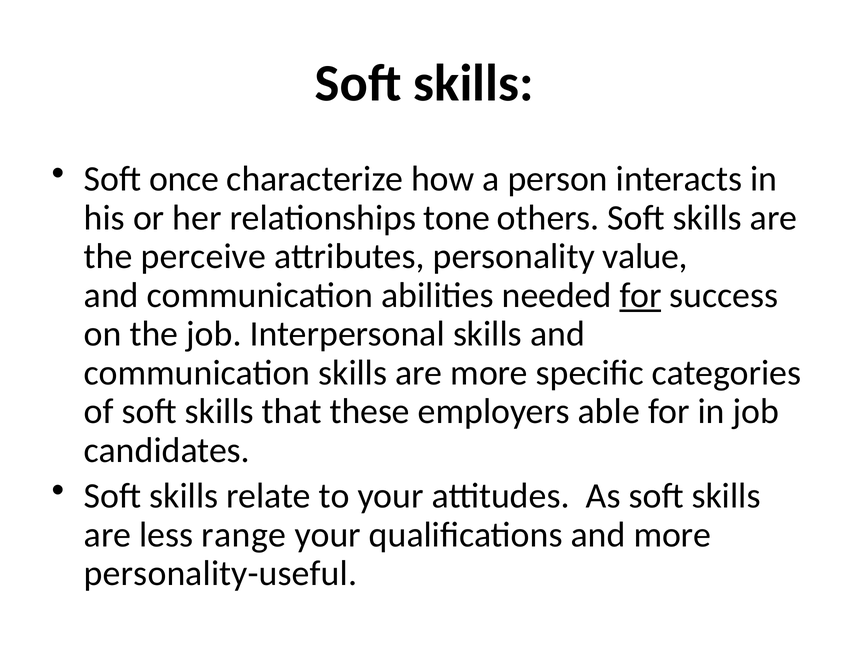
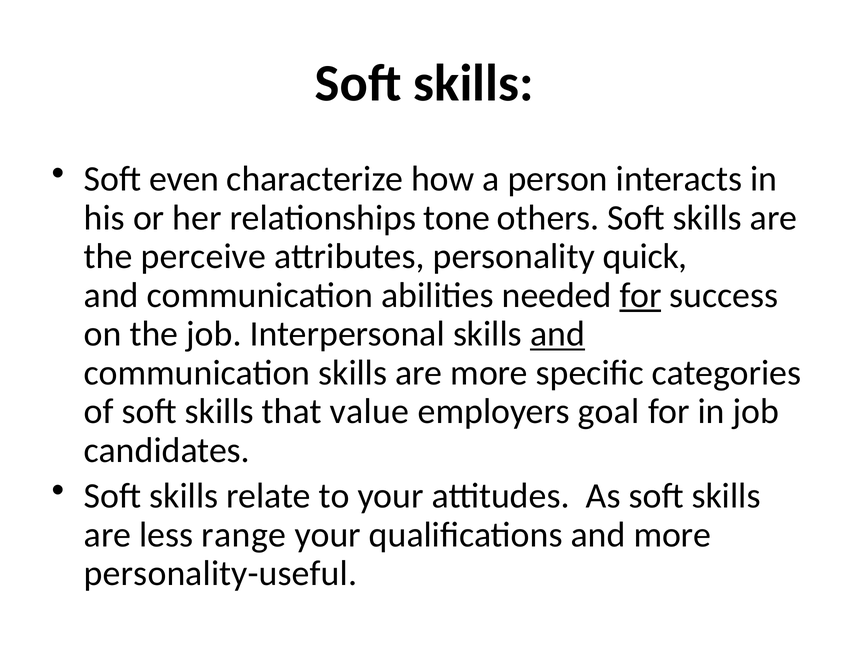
once: once -> even (184, 179)
value: value -> quick (645, 256)
and underline: none -> present (557, 334)
these: these -> value (369, 411)
able: able -> goal (609, 411)
